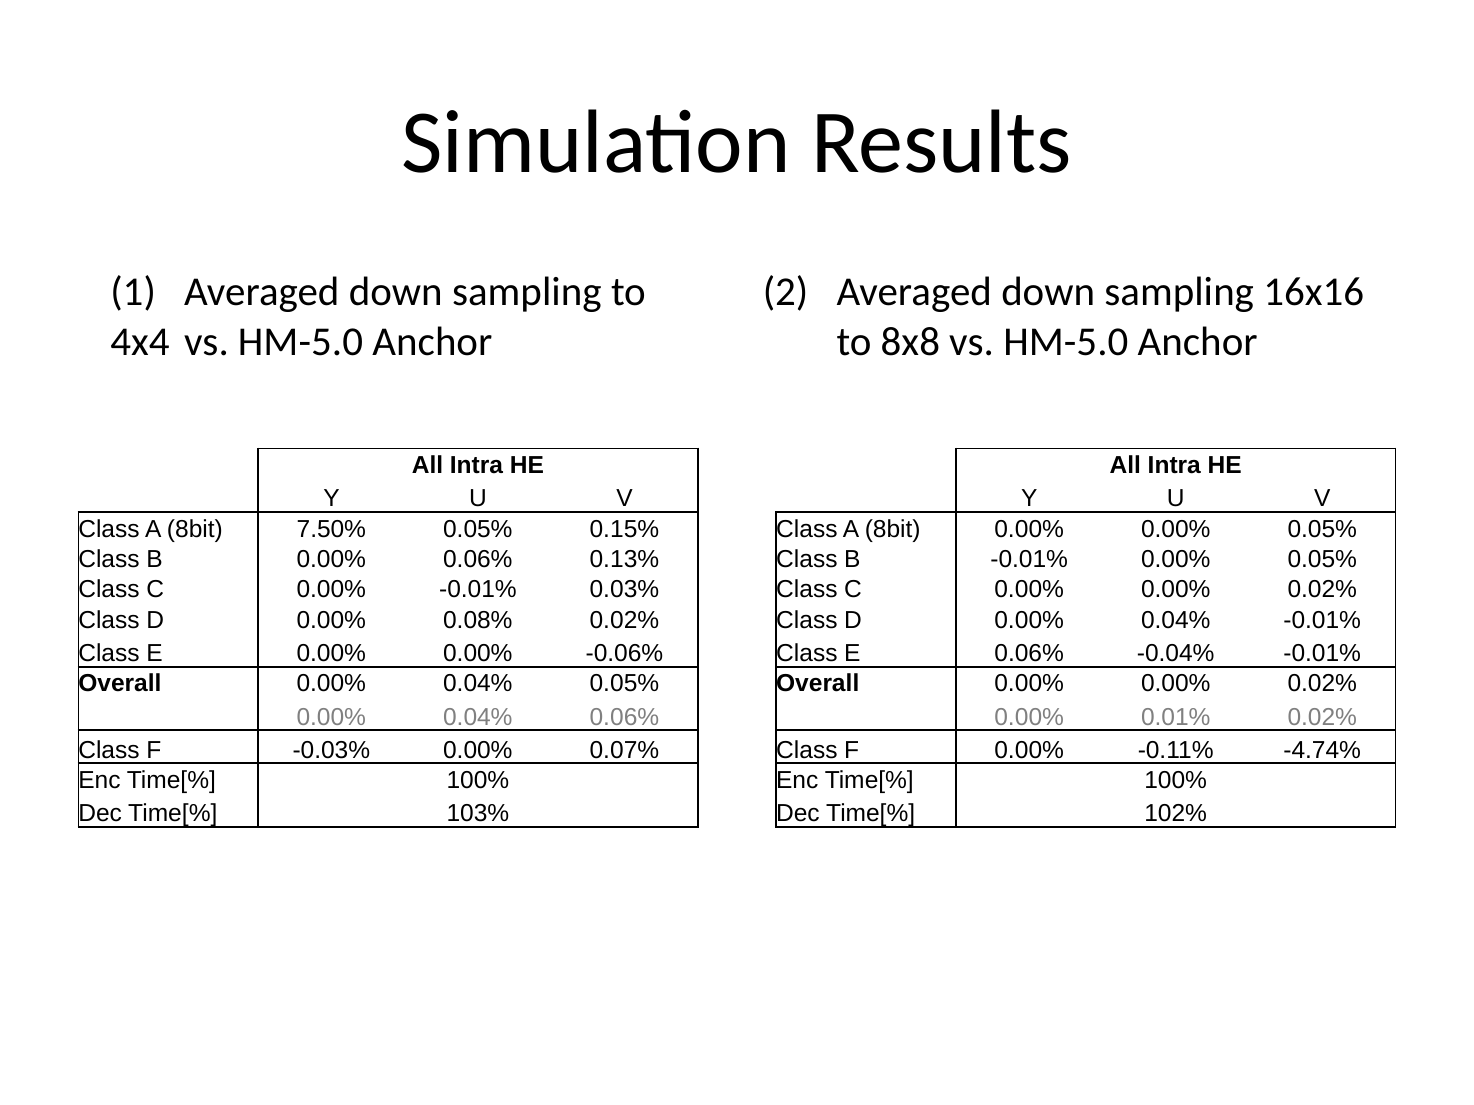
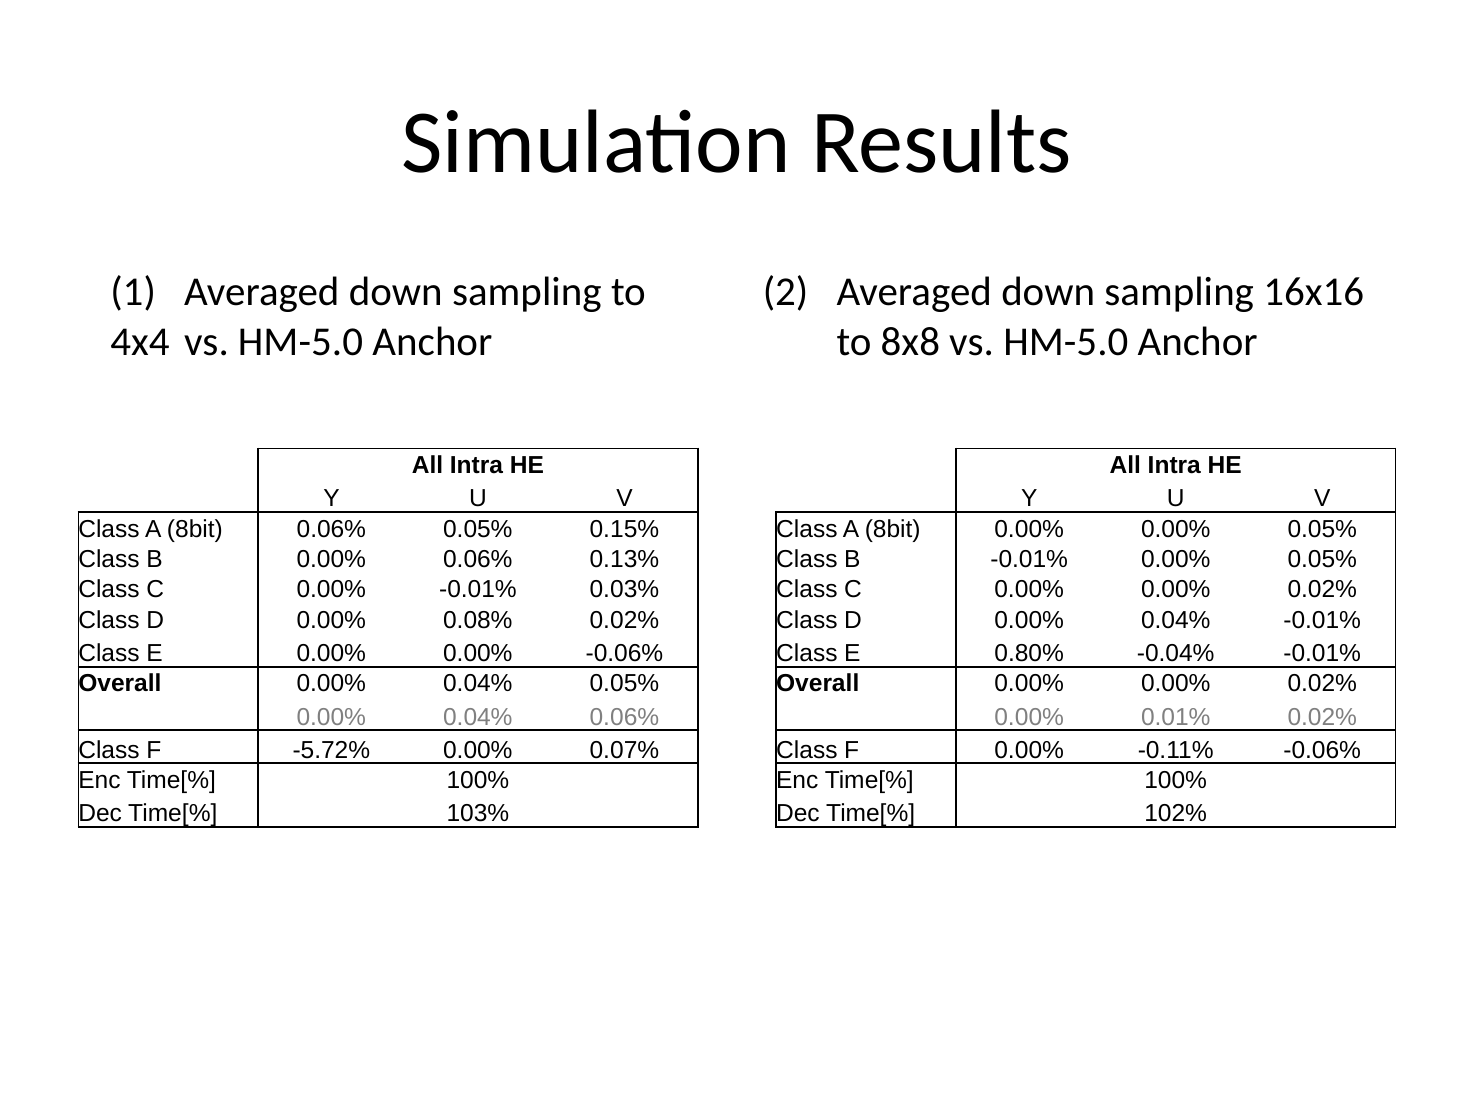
8bit 7.50%: 7.50% -> 0.06% (331, 529)
E 0.06%: 0.06% -> 0.80% (1029, 654)
-0.03%: -0.03% -> -5.72% (331, 750)
-0.11% -4.74%: -4.74% -> -0.06% (1322, 750)
